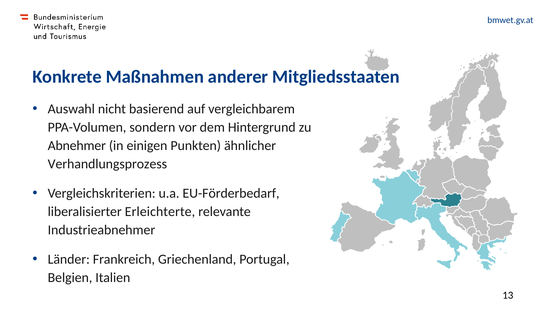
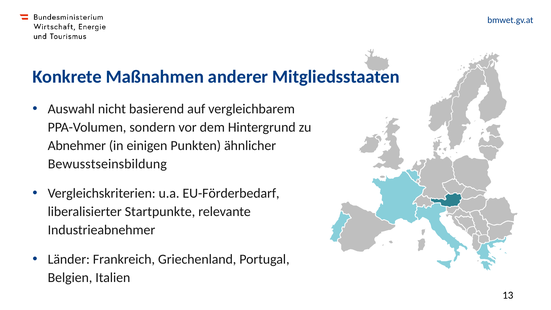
Verhandlungsprozess: Verhandlungsprozess -> Bewusstseinsbildung (107, 164)
Erleichterte: Erleichterte -> Startpunkte (160, 212)
